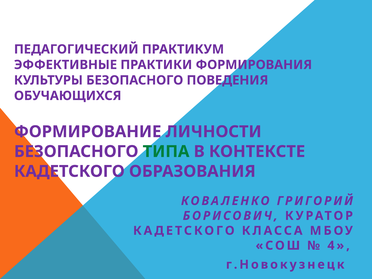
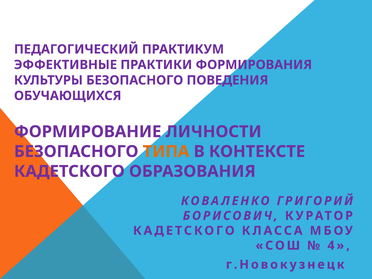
ТИПА colour: green -> orange (166, 152)
